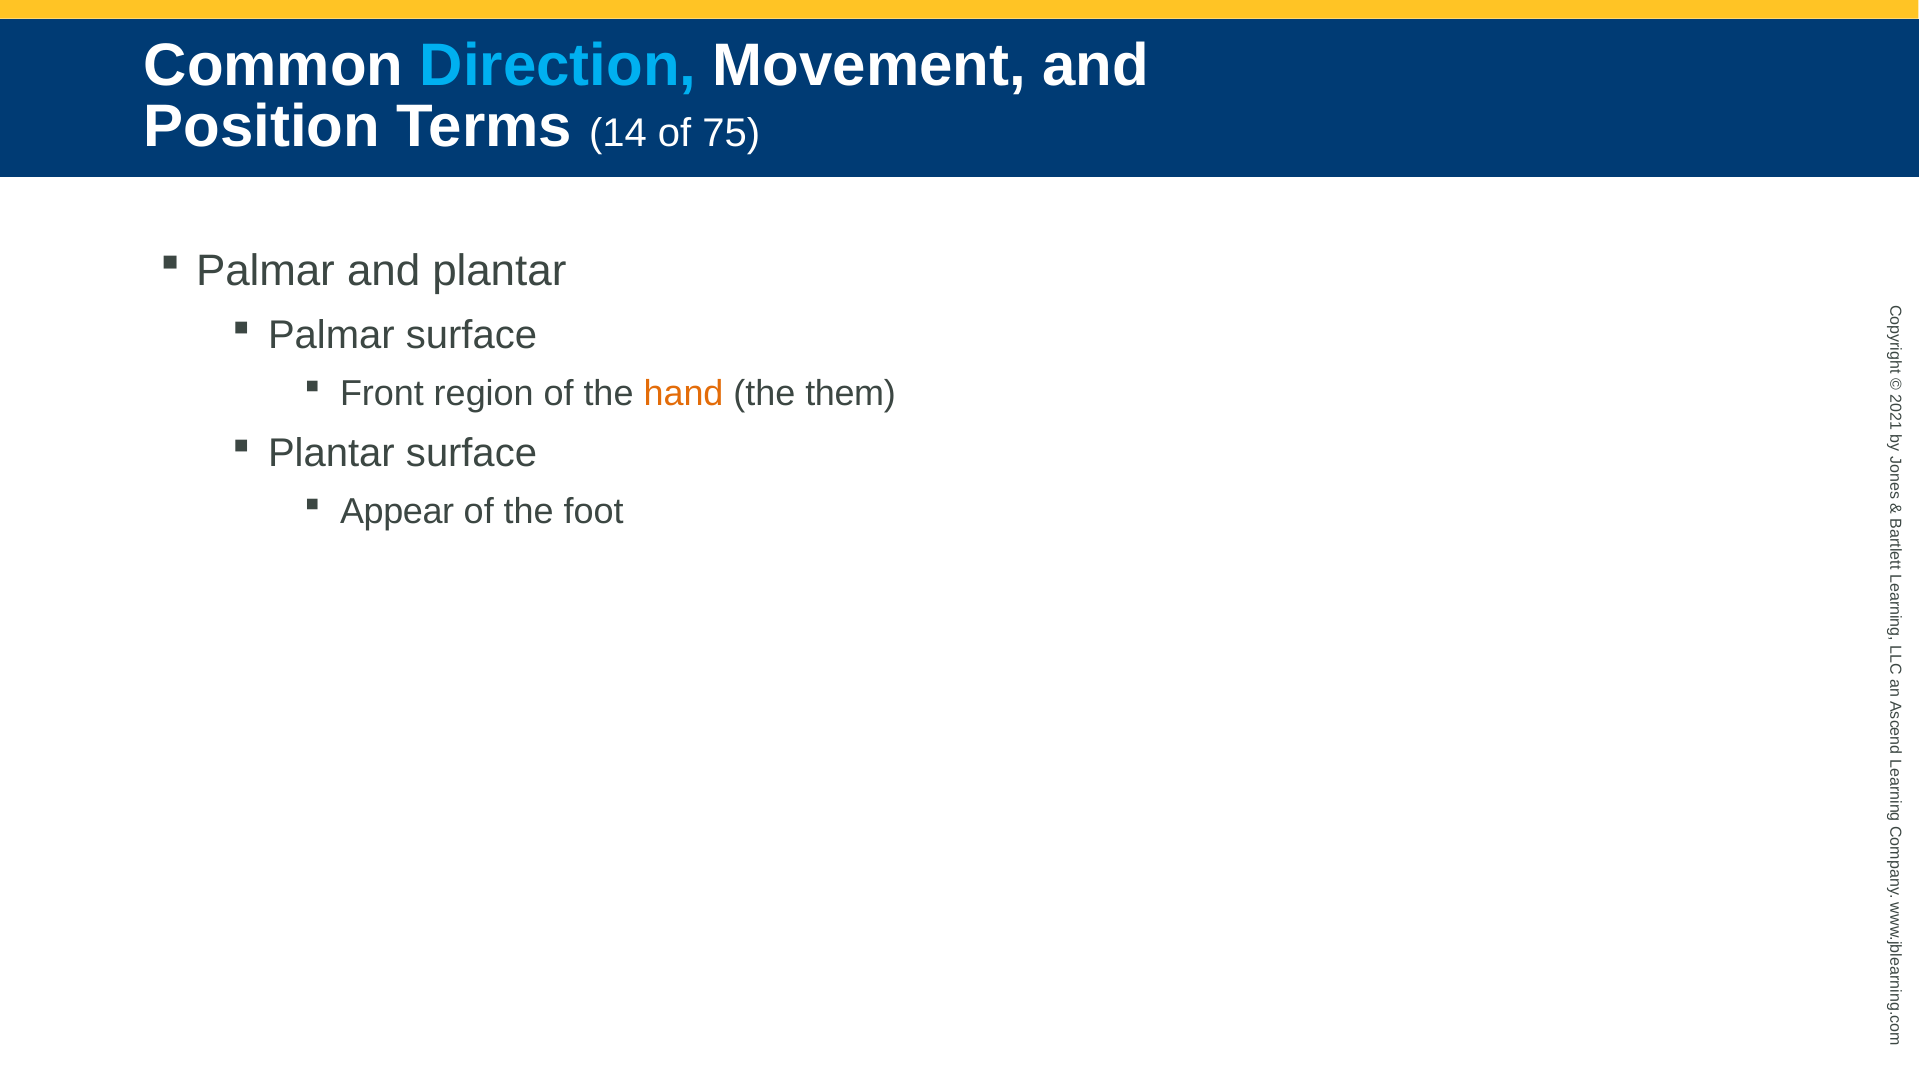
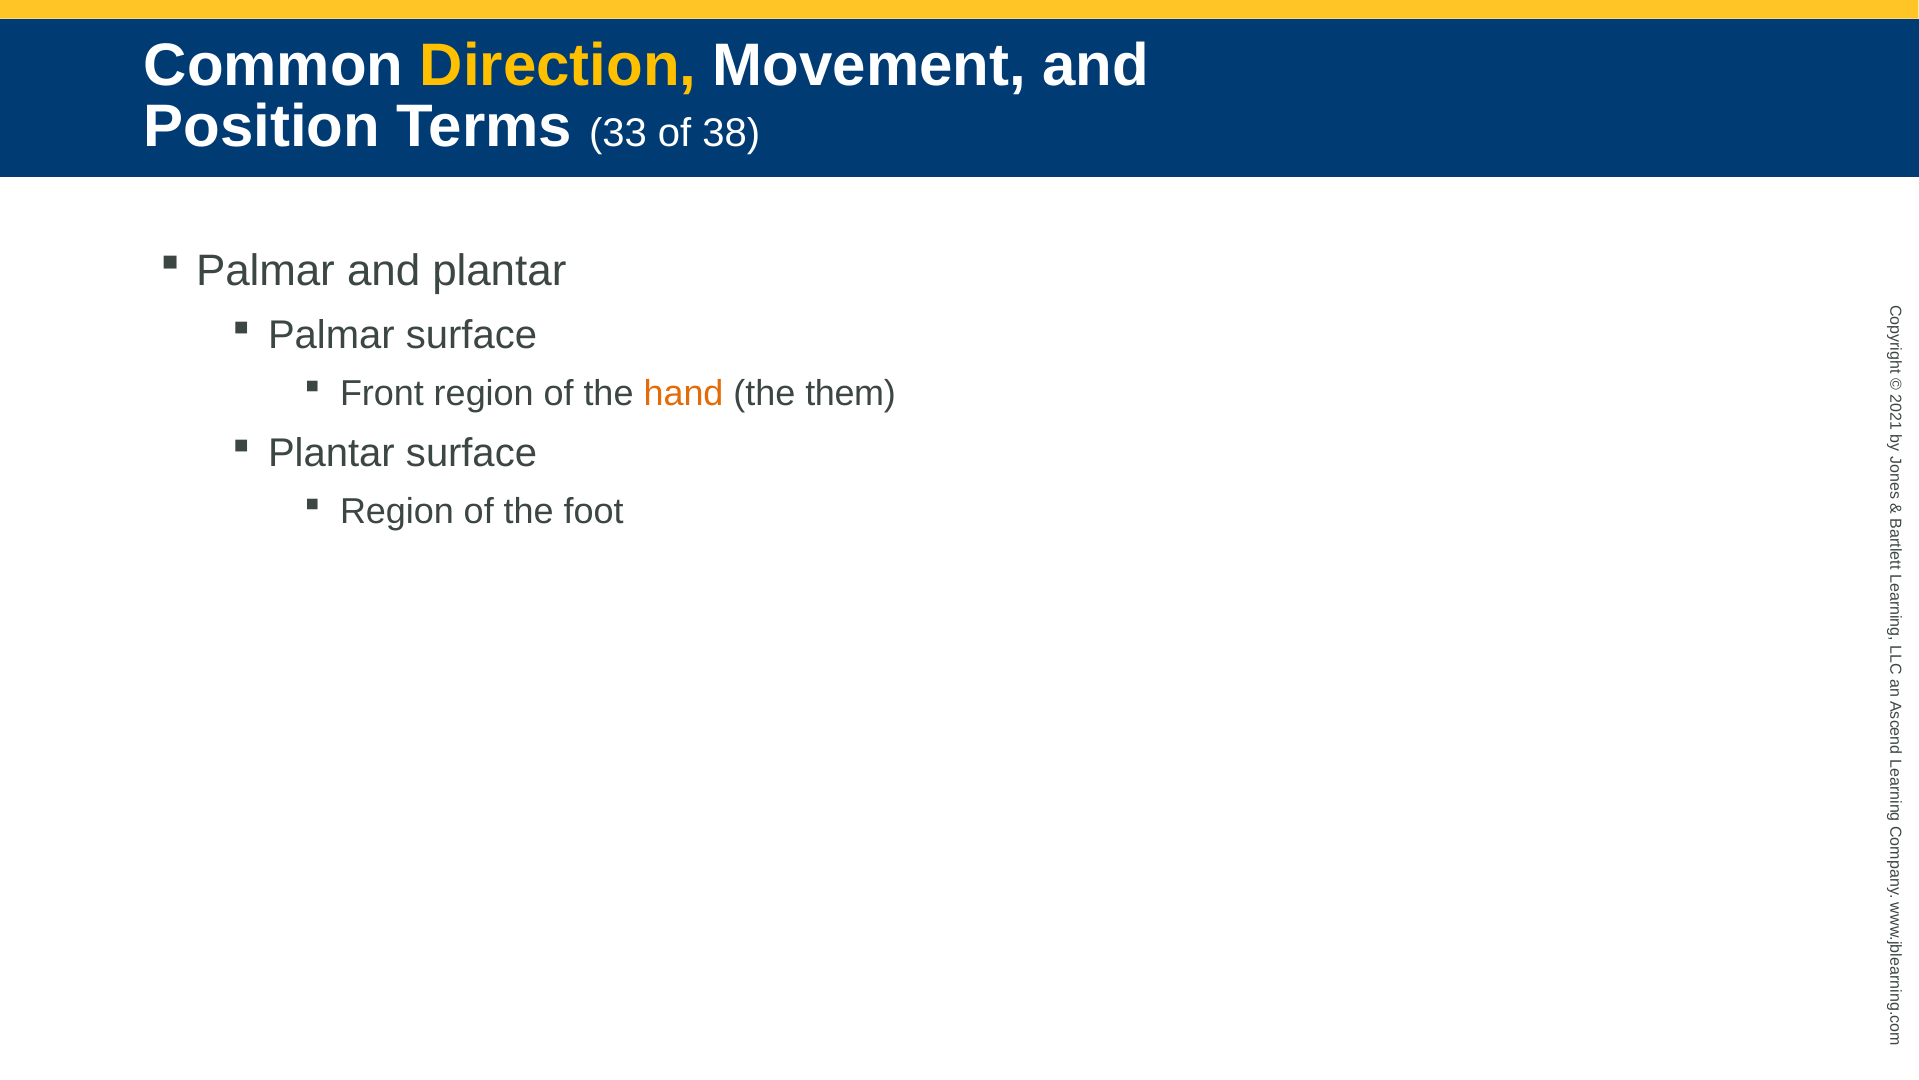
Direction colour: light blue -> yellow (558, 66)
14: 14 -> 33 (618, 134)
75: 75 -> 38 (731, 134)
Appear: Appear -> Region (397, 511)
